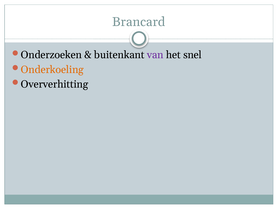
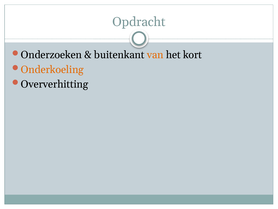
Brancard: Brancard -> Opdracht (139, 22)
van colour: purple -> orange (155, 55)
snel: snel -> kort (192, 55)
